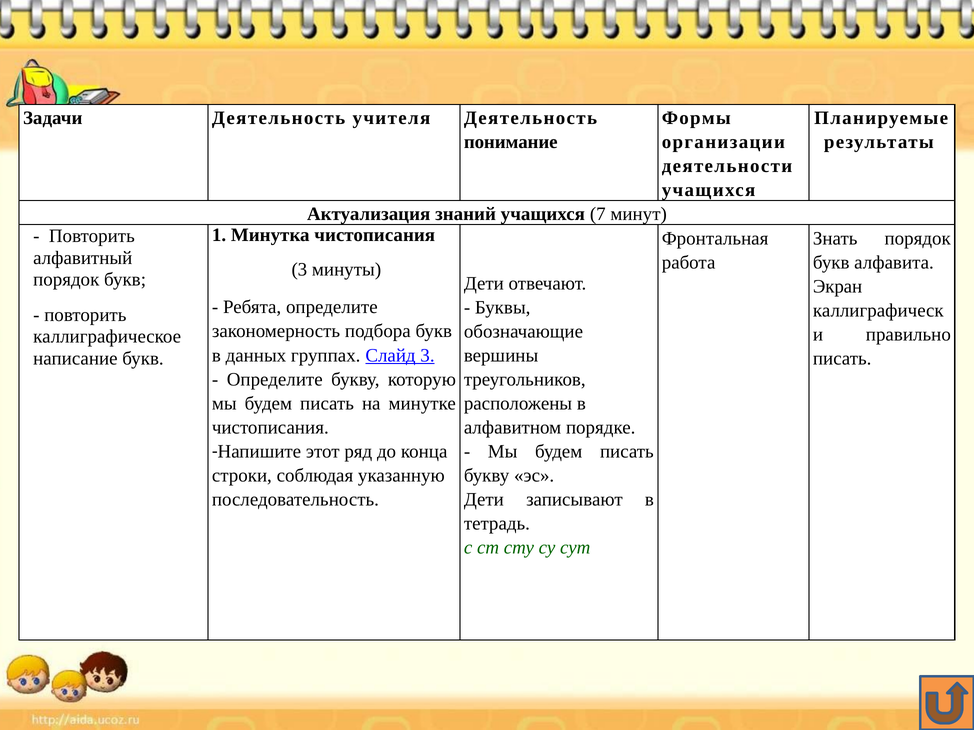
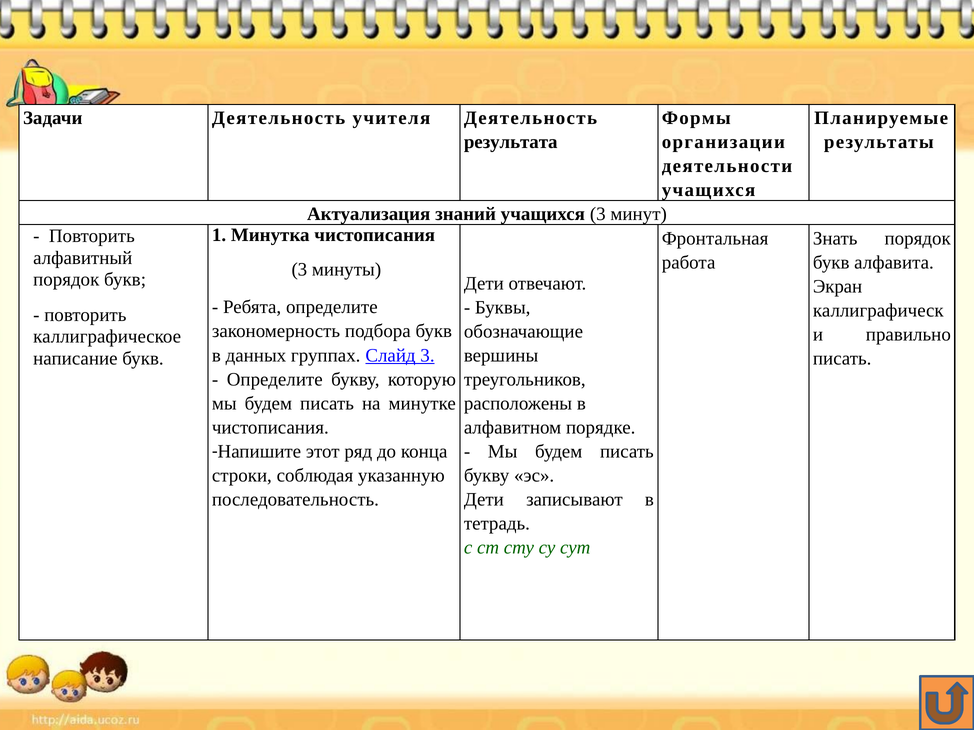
понимание: понимание -> результата (511, 142)
учащихся 7: 7 -> 3 (598, 214)
